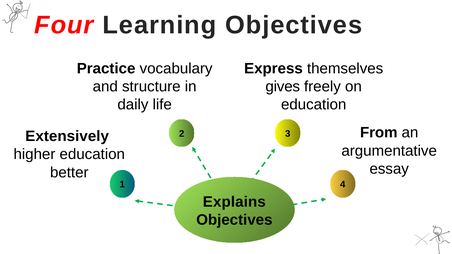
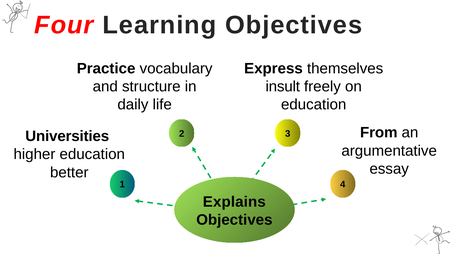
gives: gives -> insult (283, 87)
Extensively: Extensively -> Universities (67, 136)
